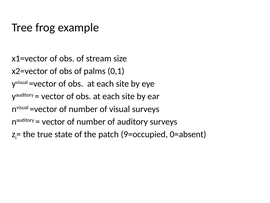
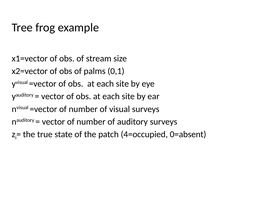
9=occupied: 9=occupied -> 4=occupied (144, 134)
